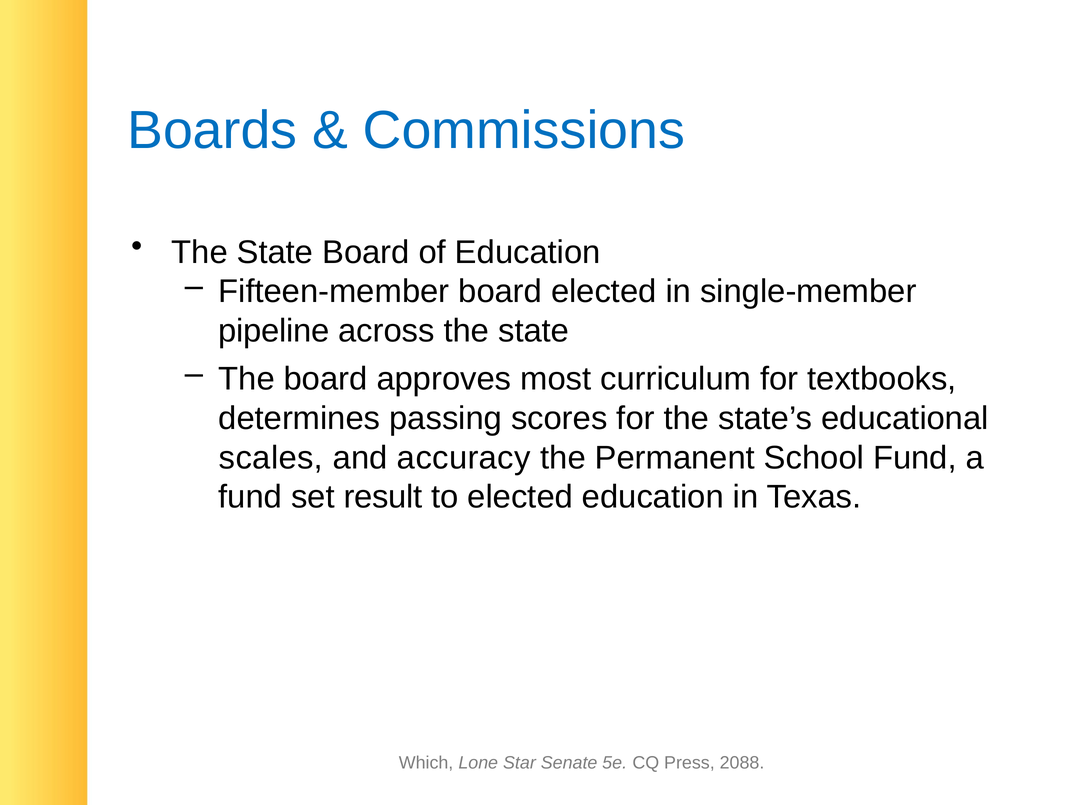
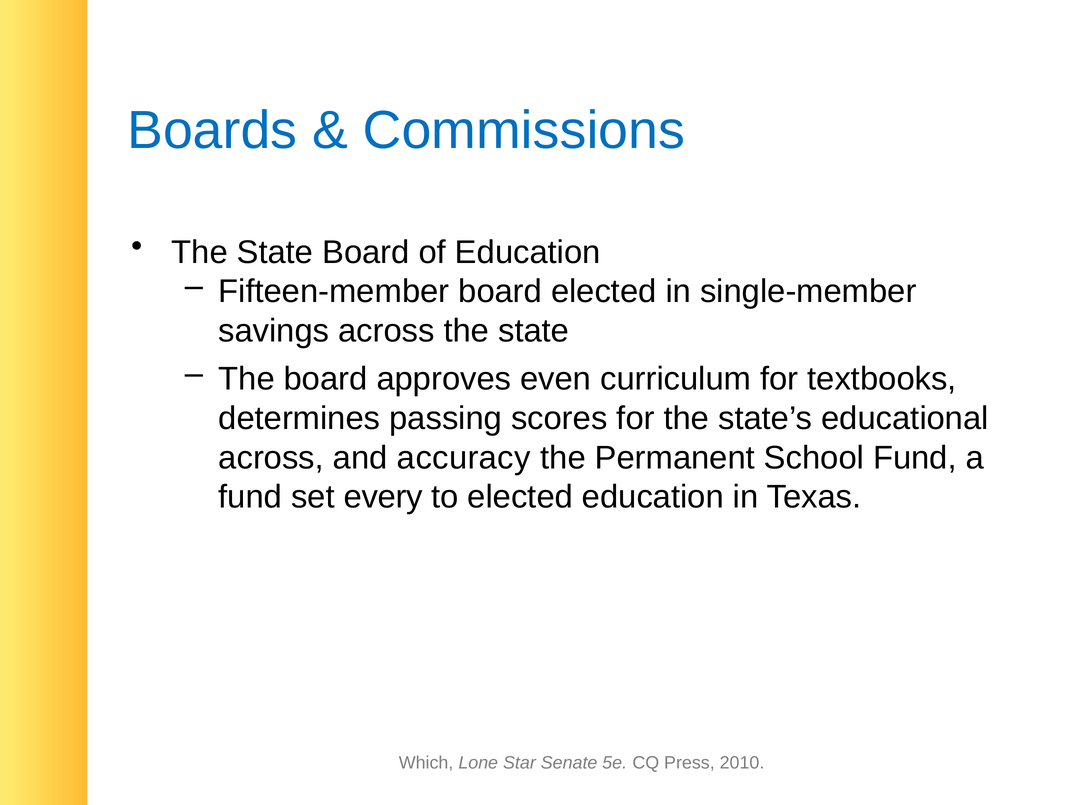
pipeline: pipeline -> savings (274, 331)
most: most -> even (556, 379)
scales: scales -> across (271, 458)
result: result -> every (383, 497)
2088: 2088 -> 2010 (742, 763)
